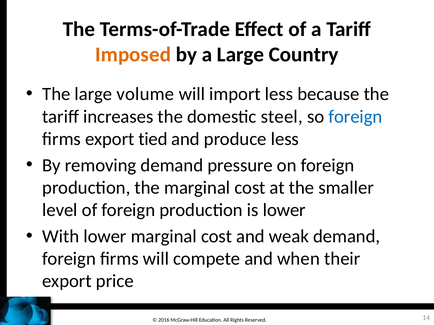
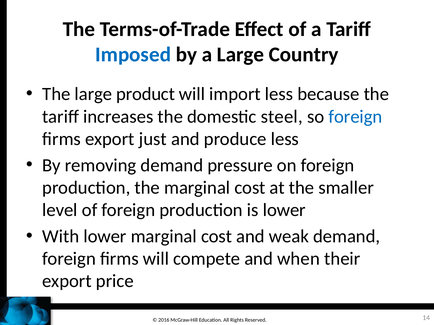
Imposed colour: orange -> blue (133, 55)
volume: volume -> product (146, 94)
tied: tied -> just (153, 139)
